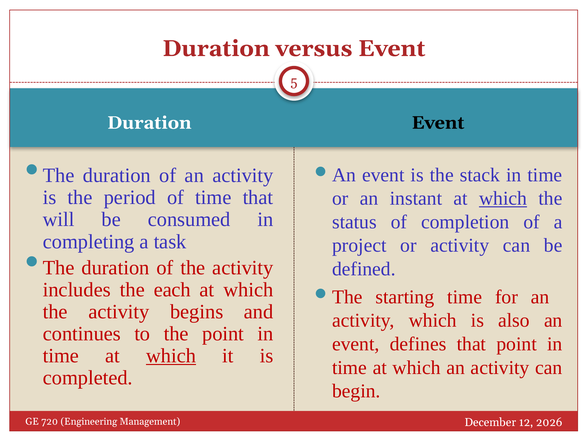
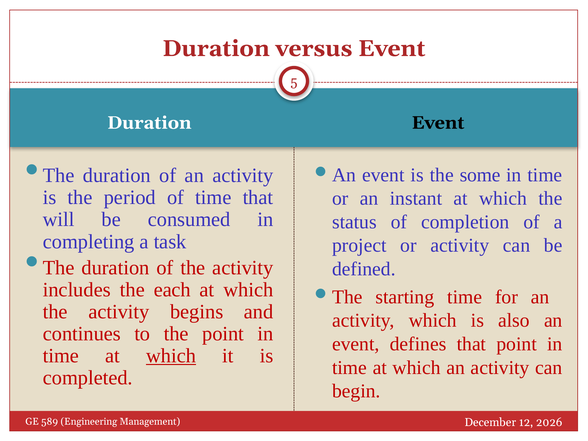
stack: stack -> some (480, 175)
which underline: present -> none (503, 198)
720: 720 -> 589 (50, 422)
